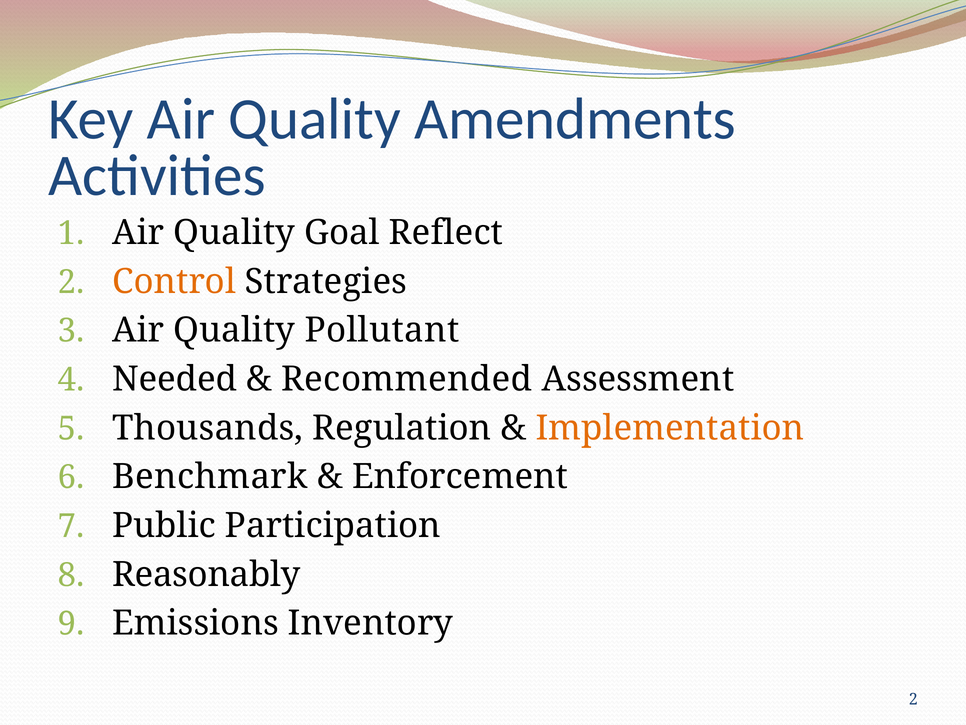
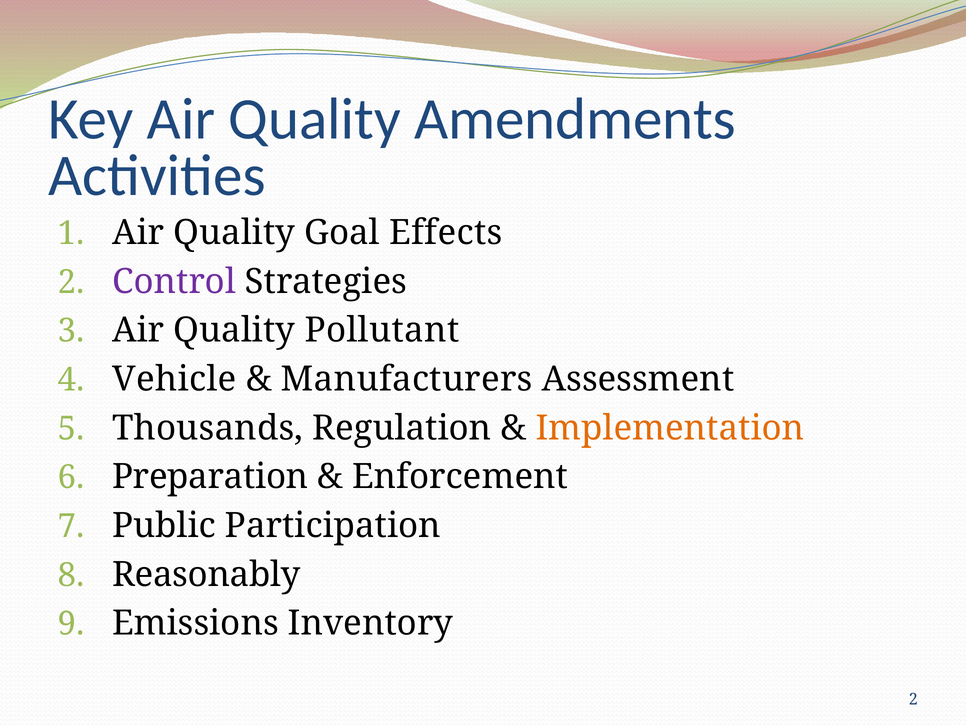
Reflect: Reflect -> Effects (446, 233)
Control colour: orange -> purple (174, 281)
Needed: Needed -> Vehicle (174, 379)
Recommended: Recommended -> Manufacturers (407, 379)
Benchmark: Benchmark -> Preparation (210, 477)
